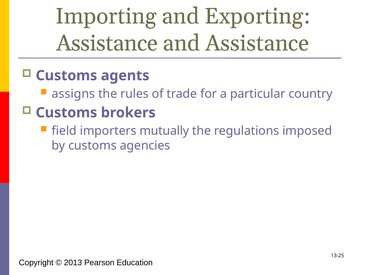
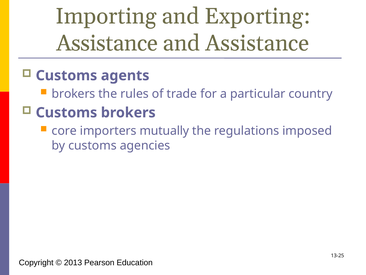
assigns: assigns -> brokers (73, 94)
field: field -> core (64, 131)
